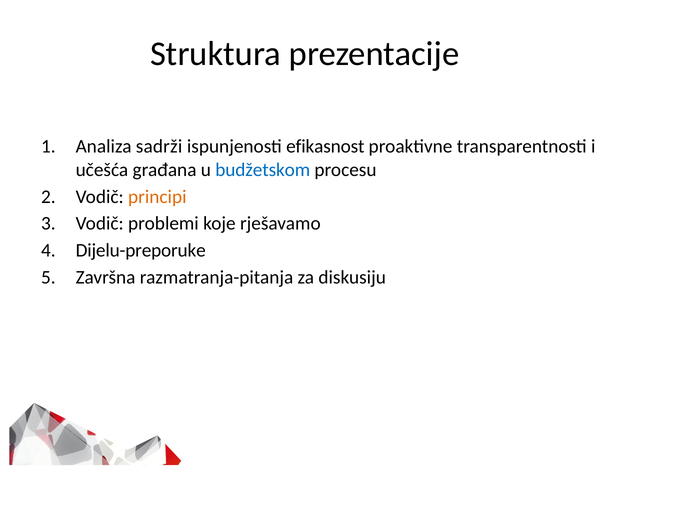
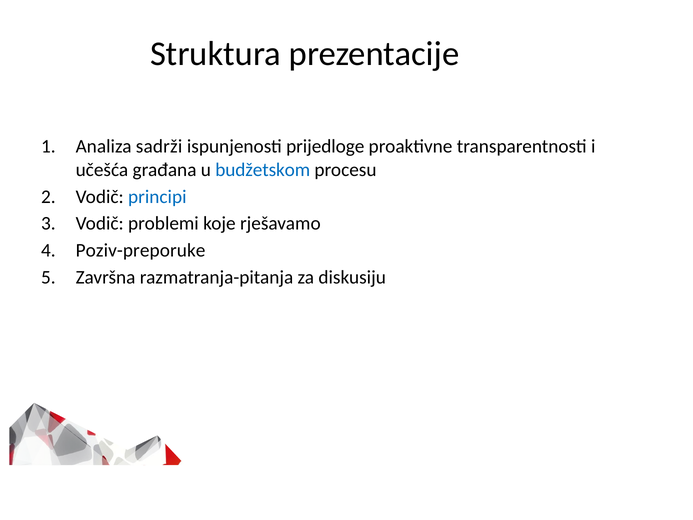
efikasnost: efikasnost -> prijedloge (325, 146)
principi colour: orange -> blue (157, 197)
Dijelu-preporuke: Dijelu-preporuke -> Poziv-preporuke (141, 250)
